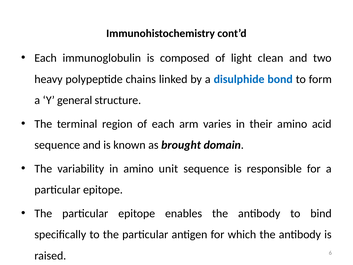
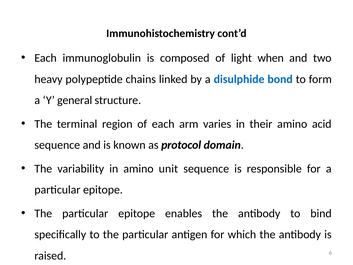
clean: clean -> when (271, 58)
brought: brought -> protocol (181, 145)
